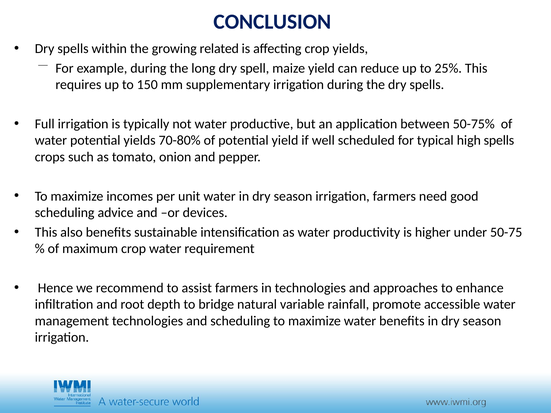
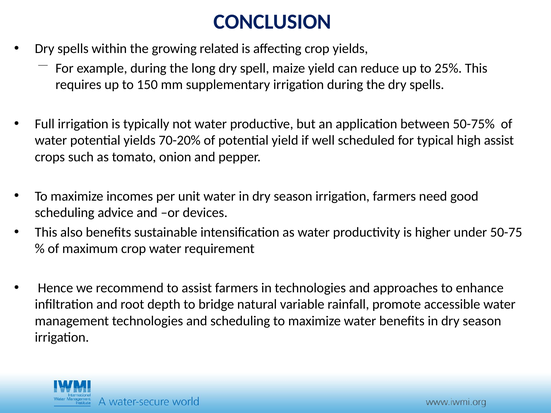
70-80%: 70-80% -> 70-20% (180, 141)
high spells: spells -> assist (499, 141)
